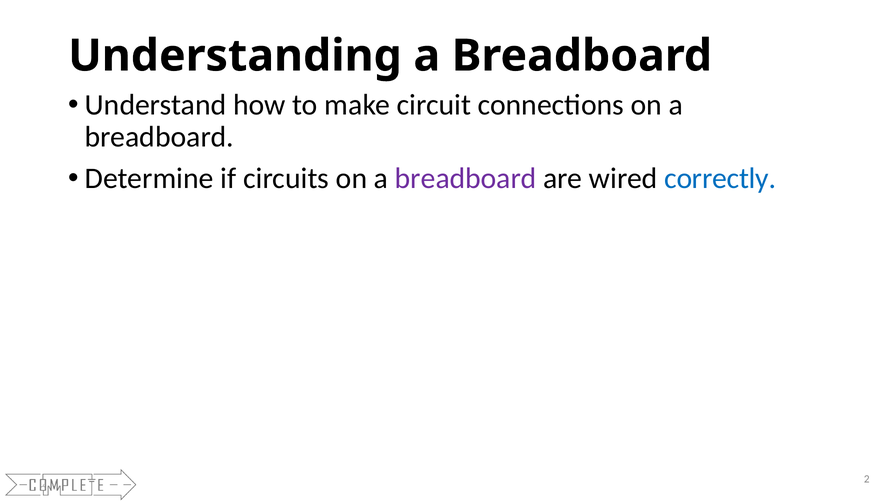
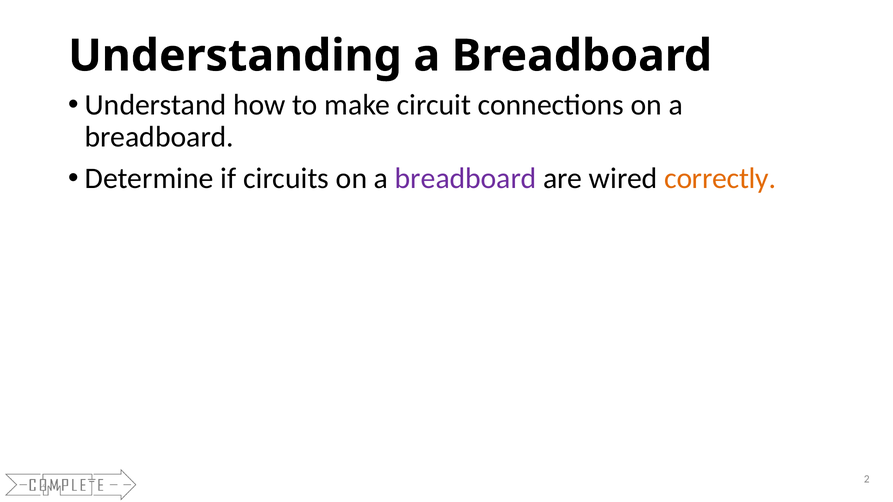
correctly colour: blue -> orange (720, 179)
